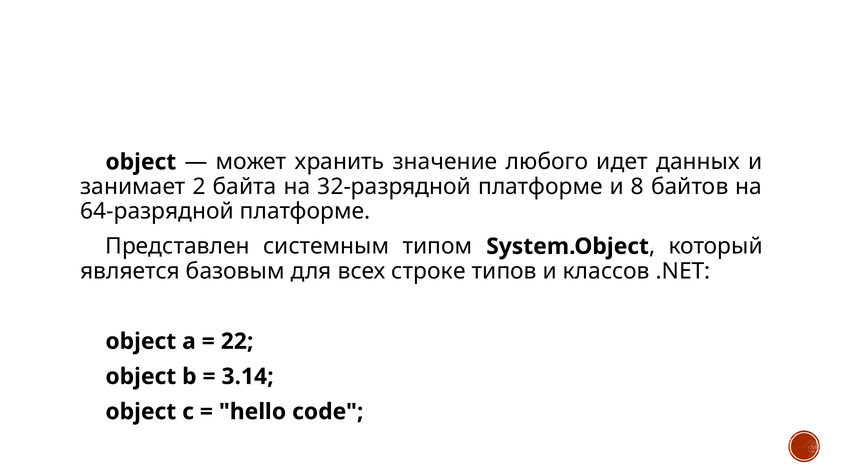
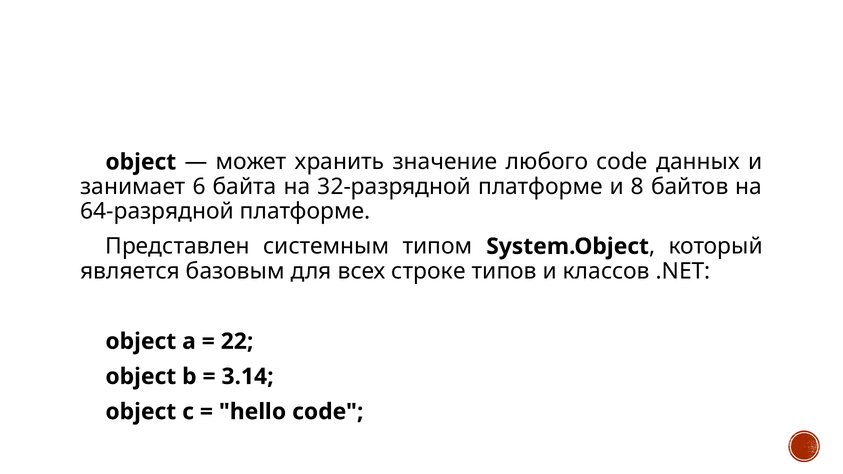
любого идет: идет -> code (622, 162)
2: 2 -> 6 (199, 187)
